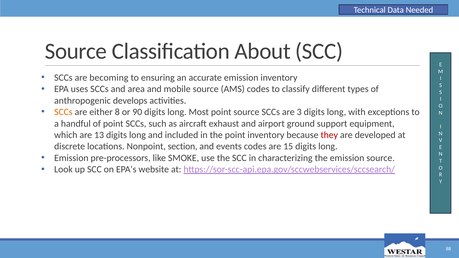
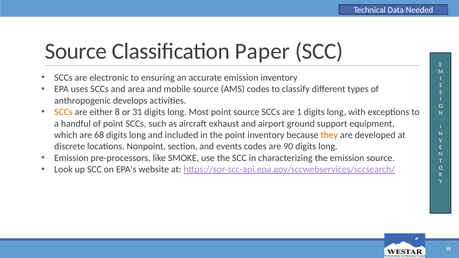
About: About -> Paper (262, 51)
becoming: becoming -> electronic (109, 78)
90: 90 -> 31 (137, 112)
3: 3 -> 1 (299, 112)
13: 13 -> 68 (99, 135)
they colour: red -> orange (329, 135)
15: 15 -> 90 (288, 147)
